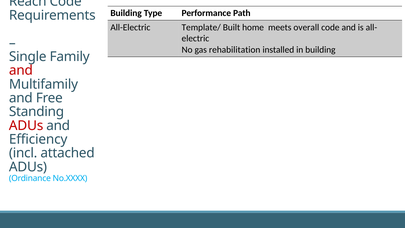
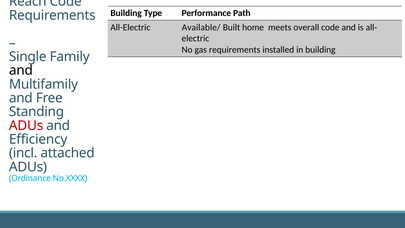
Template/: Template/ -> Available/ (201, 27)
gas rehabilitation: rehabilitation -> requirements (235, 50)
and colour: red -> black (21, 70)
